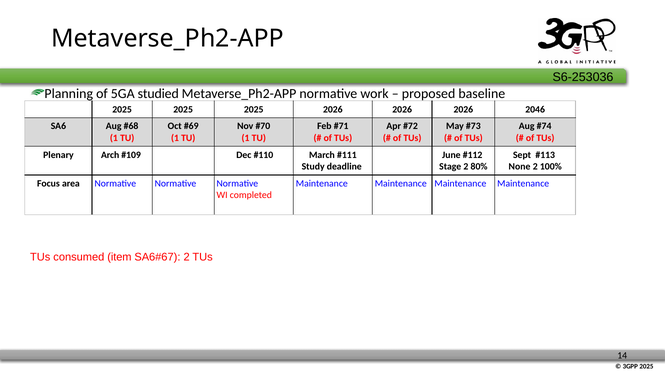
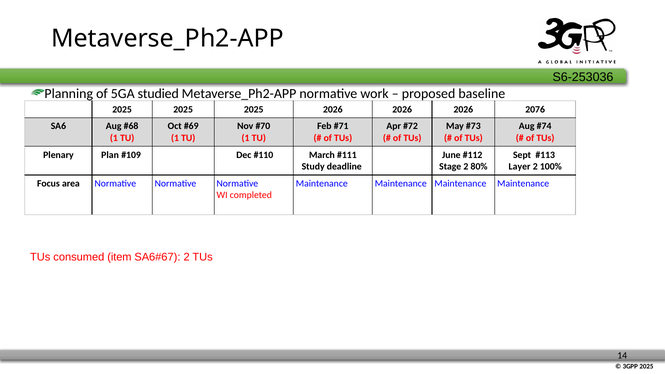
2046: 2046 -> 2076 (535, 109)
Arch: Arch -> Plan (110, 155)
None: None -> Layer (520, 167)
